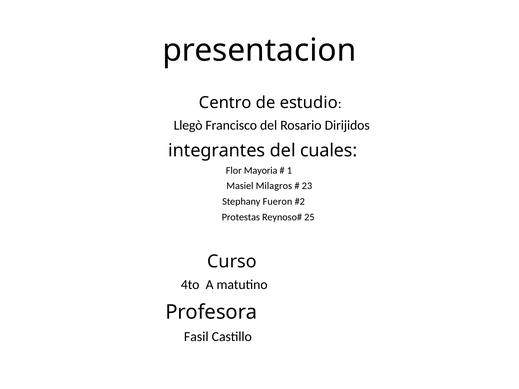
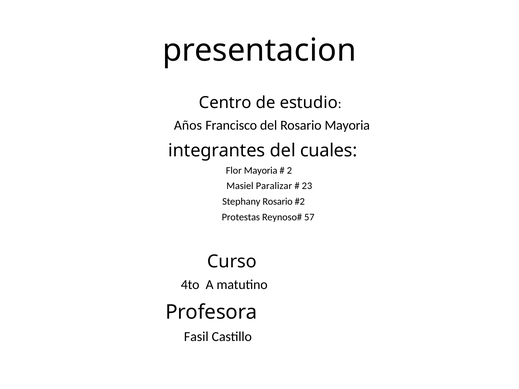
Llegò: Llegò -> Años (188, 125)
Rosario Dirijidos: Dirijidos -> Mayoria (347, 125)
1: 1 -> 2 (289, 170)
Milagros: Milagros -> Paralizar (274, 186)
Stephany Fueron: Fueron -> Rosario (278, 202)
25: 25 -> 57 (309, 217)
